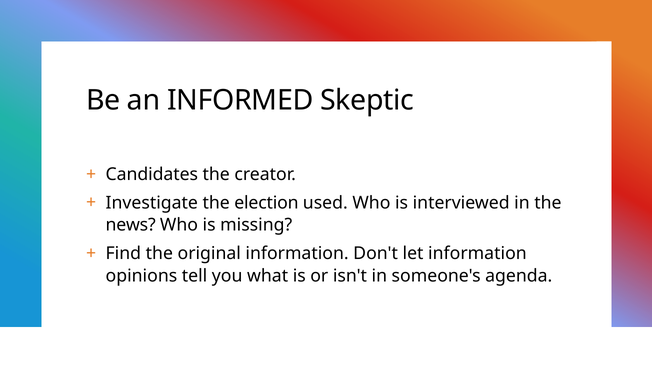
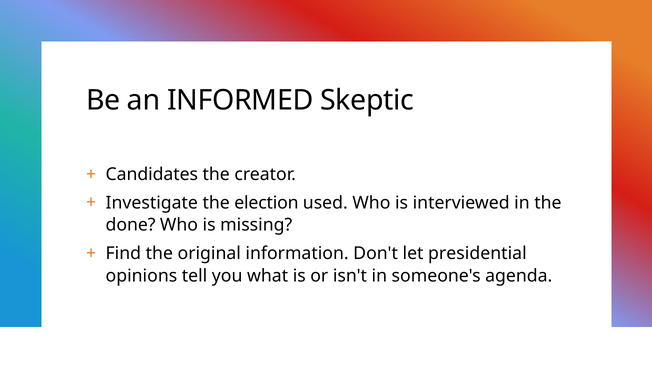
news: news -> done (131, 225)
let information: information -> presidential (477, 253)
